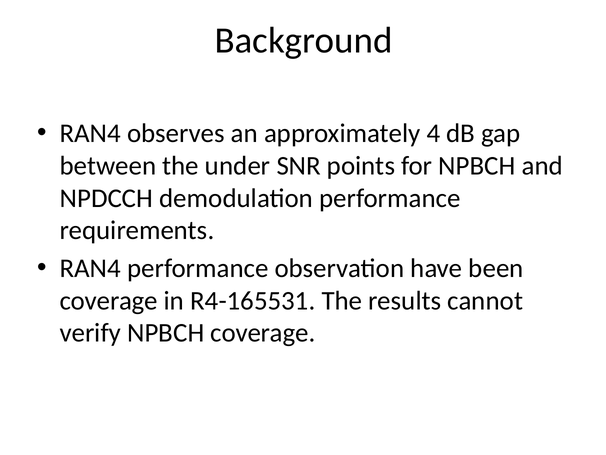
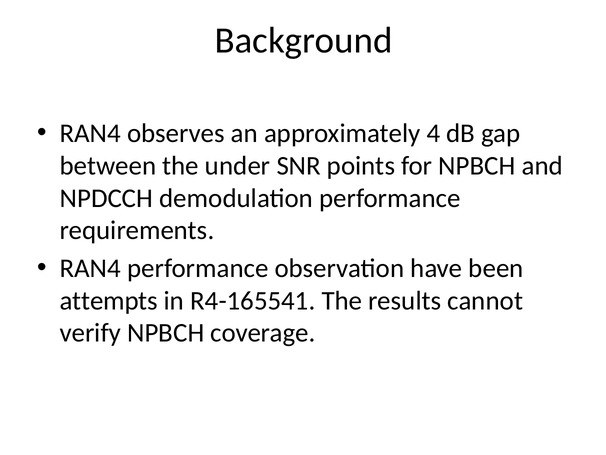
coverage: coverage -> attempts (109, 300)
R4-165531: R4-165531 -> R4-165541 (253, 300)
